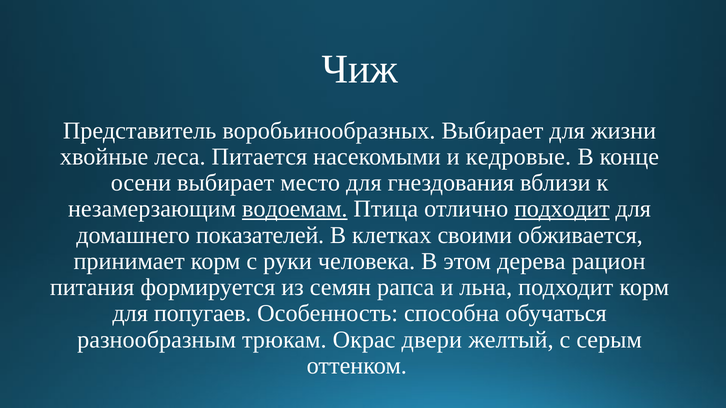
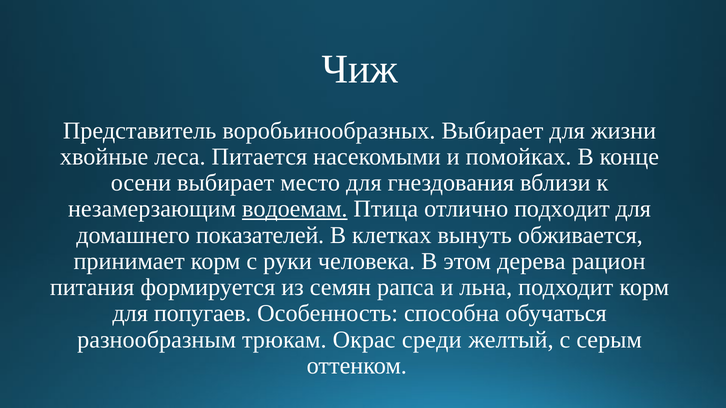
кедровые: кедровые -> помойках (519, 157)
подходит underline: present -> none (562, 209)
своими: своими -> вынуть (475, 235)
двери: двери -> среди (432, 340)
